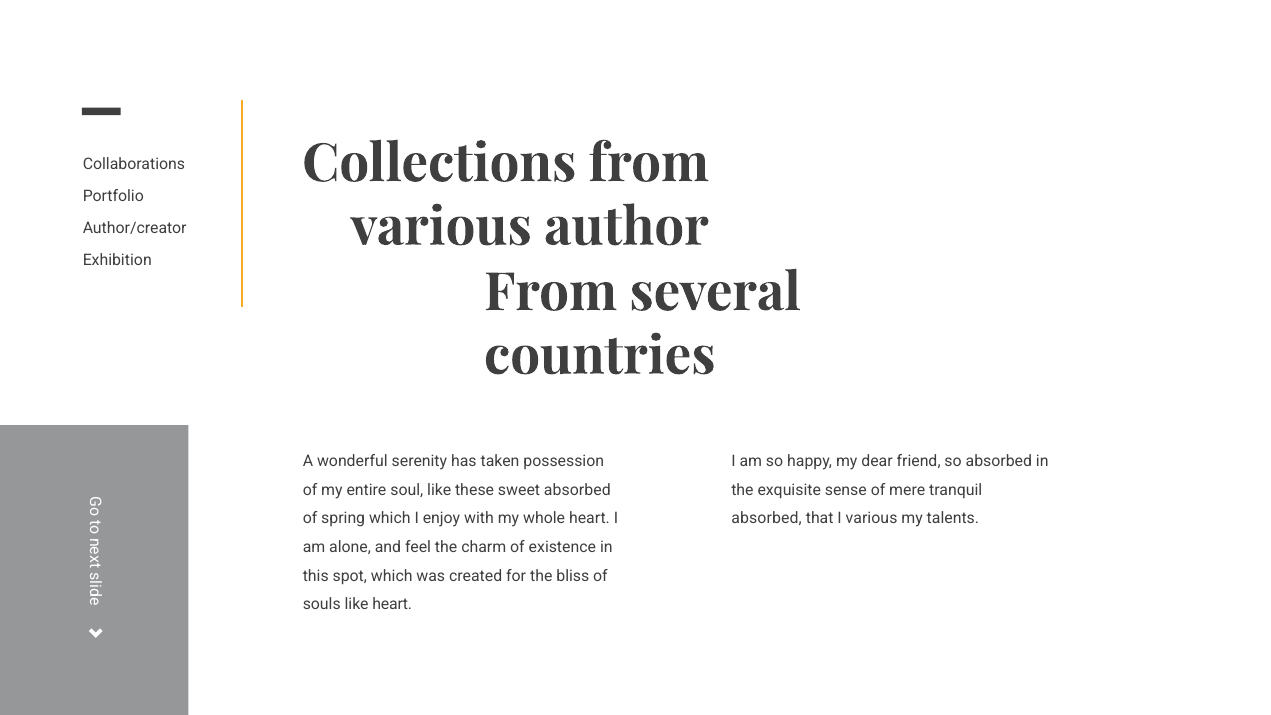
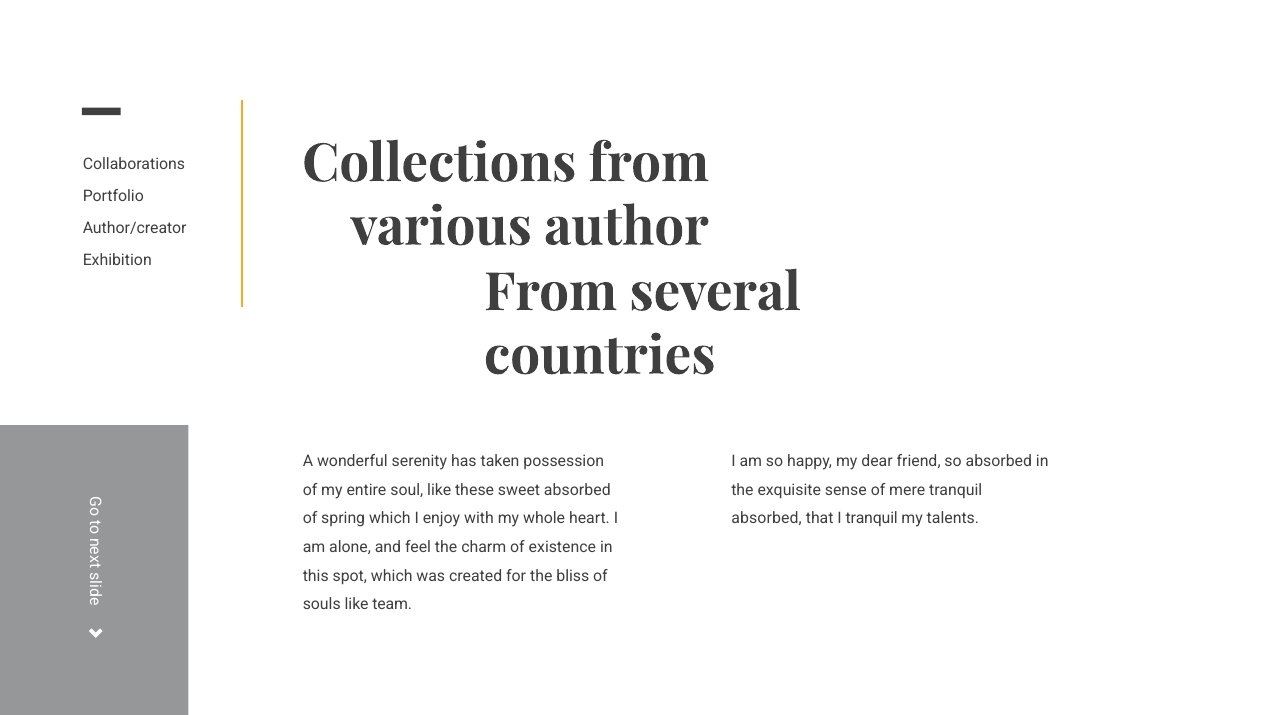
I various: various -> tranquil (872, 519)
like heart: heart -> team (392, 604)
